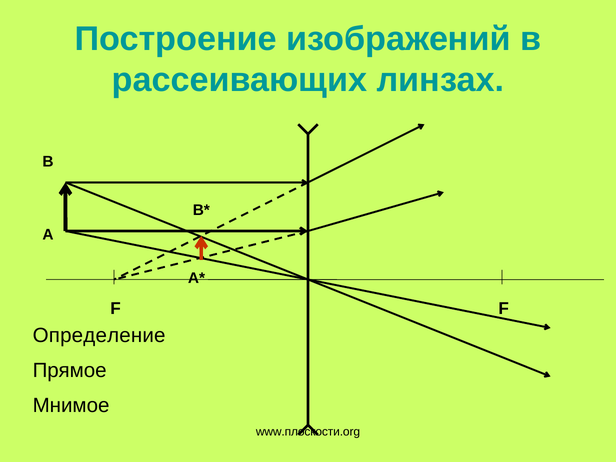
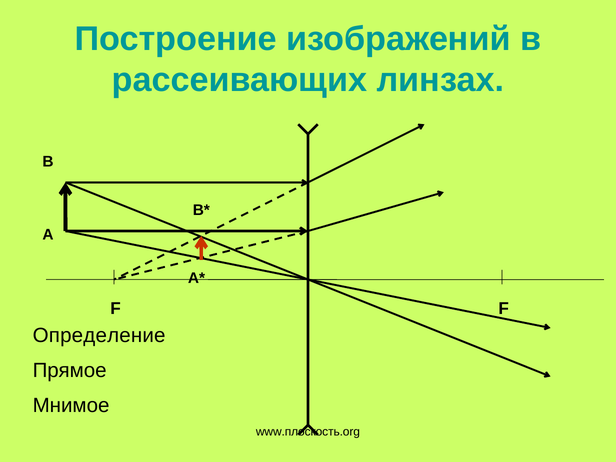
www.плоскости.org: www.плоскости.org -> www.плоскость.org (308, 432)
